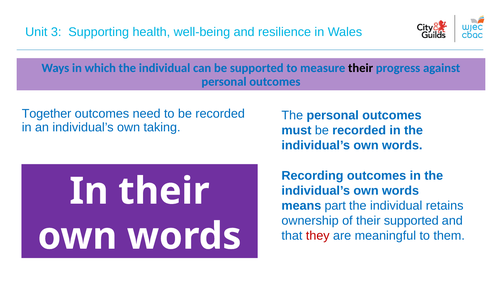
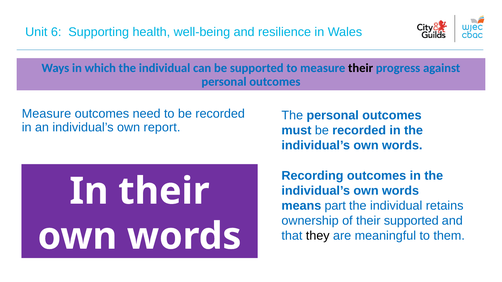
3: 3 -> 6 (56, 32)
Together: Together -> Measure (46, 114)
taking: taking -> report (162, 127)
they colour: red -> black (318, 236)
